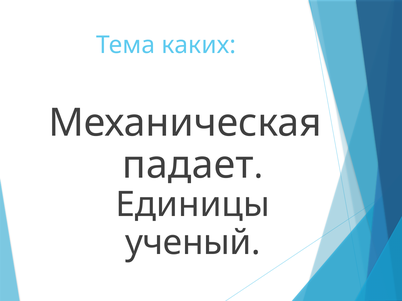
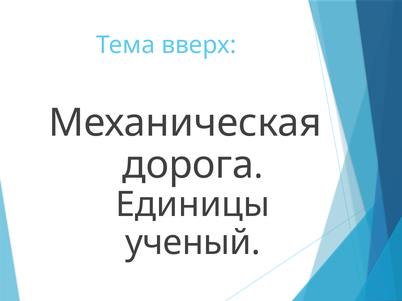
каких: каких -> вверх (199, 45)
падает: падает -> дорога (188, 165)
